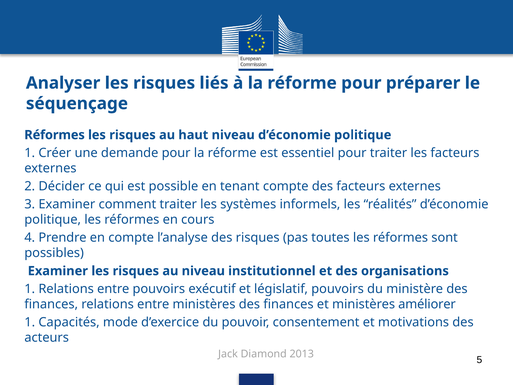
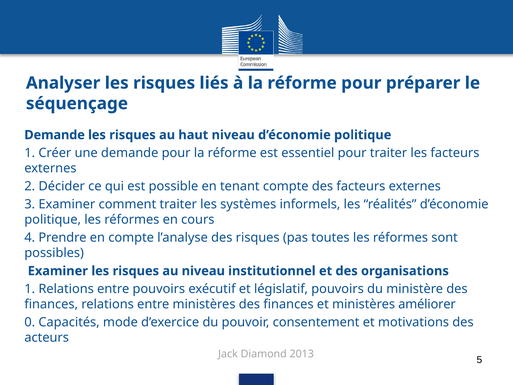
Réformes: Réformes -> Demande (55, 135)
1: 1 -> 0 (30, 322)
